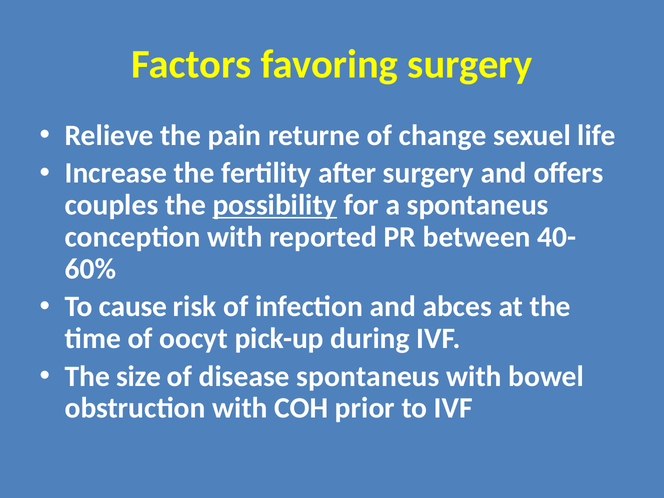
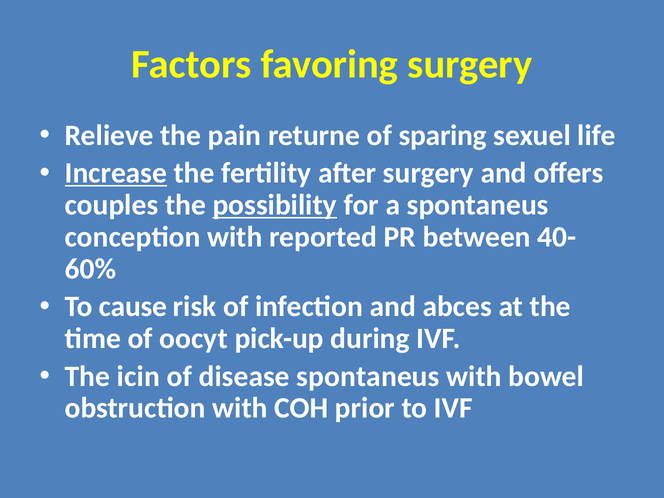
change: change -> sparing (443, 135)
Increase underline: none -> present (116, 173)
size: size -> icin (138, 376)
